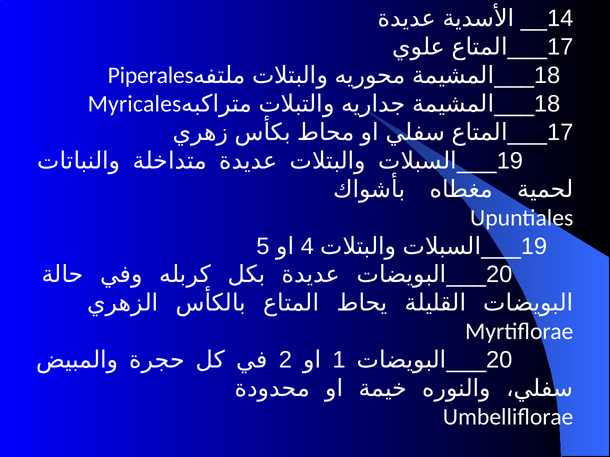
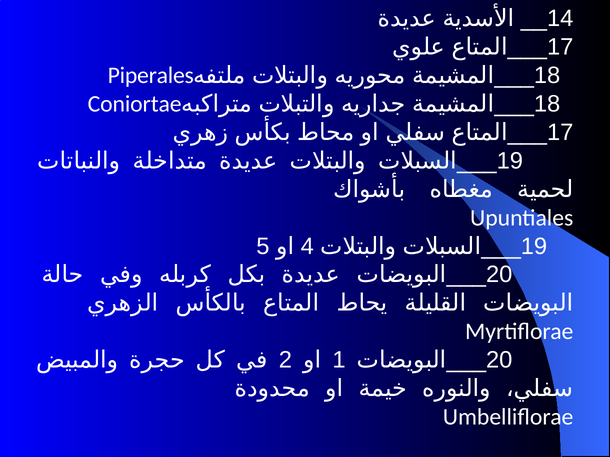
Myricales: Myricales -> Coniortae (135, 104)
